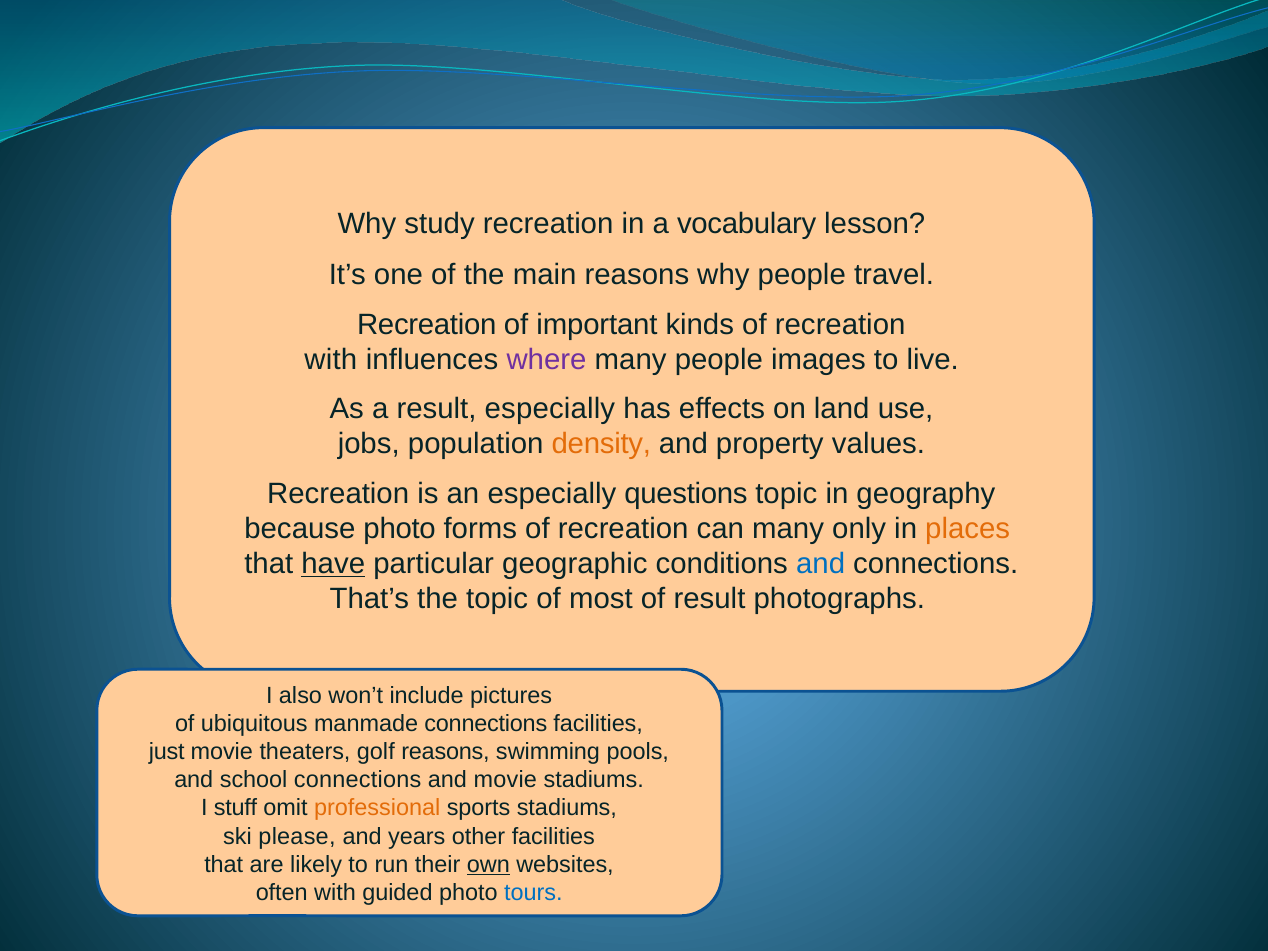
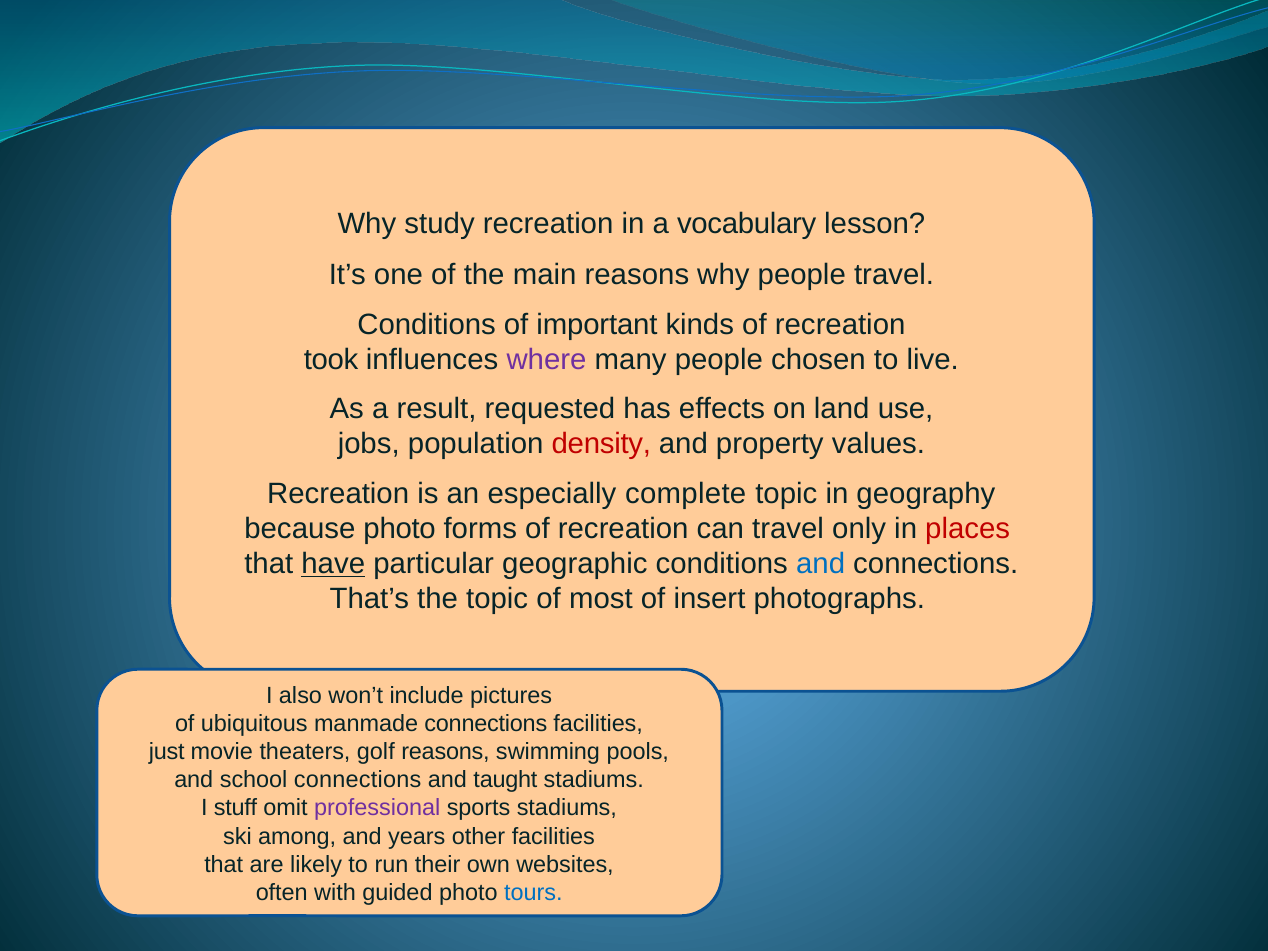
Recreation: Recreation -> Conditions (427, 324)
with: with -> took (331, 360)
images: images -> chosen (818, 360)
result especially: especially -> requested (550, 409)
density colour: orange -> red (601, 444)
questions: questions -> complete (686, 493)
can many: many -> travel (788, 529)
places colour: orange -> red (968, 529)
of result: result -> insert (709, 599)
and movie: movie -> taught (505, 780)
professional colour: orange -> purple (377, 808)
please: please -> among (297, 836)
own underline: present -> none (488, 865)
